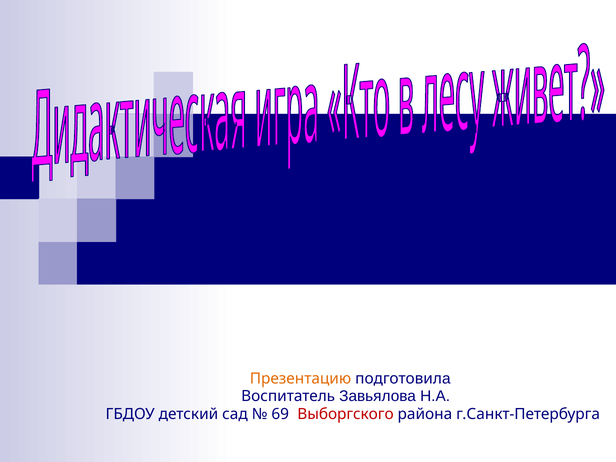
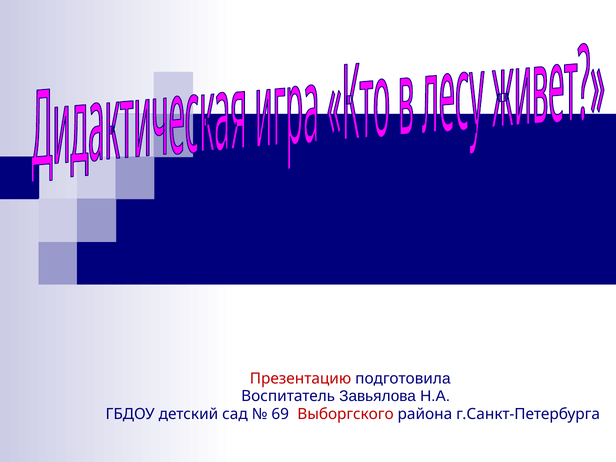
Презентацию colour: orange -> red (300, 378)
